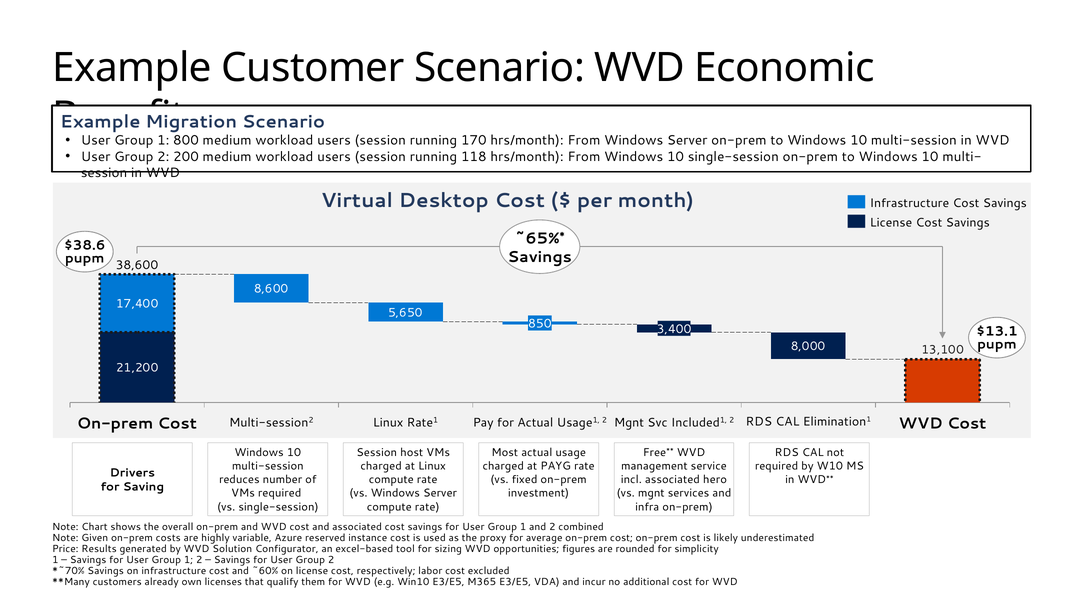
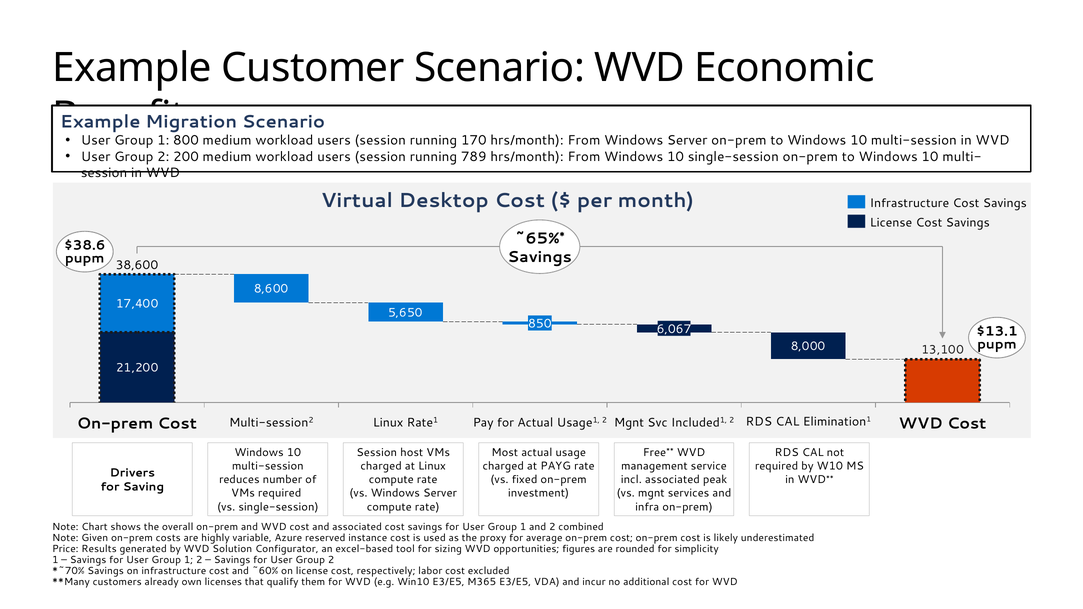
118: 118 -> 789 (474, 157)
3,400: 3,400 -> 6,067 (674, 329)
hero: hero -> peak (715, 480)
